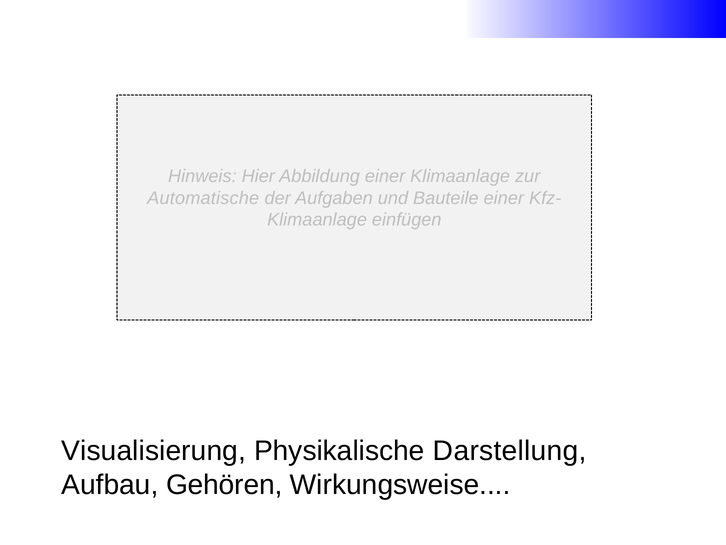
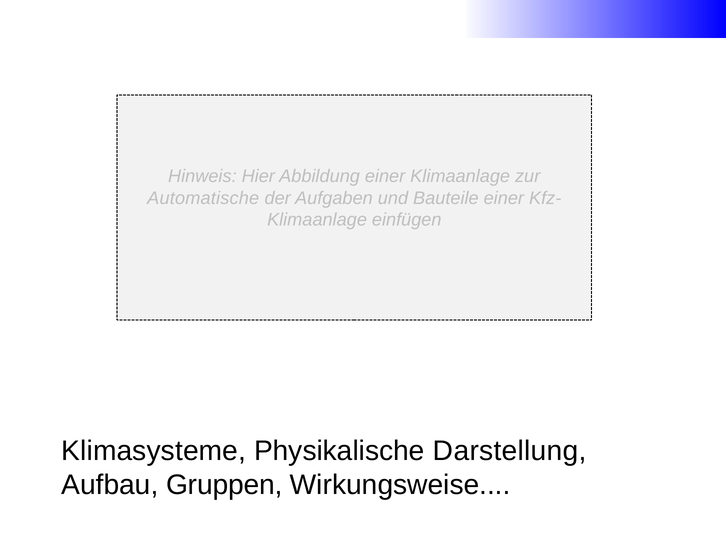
Visualisierung: Visualisierung -> Klimasysteme (154, 451)
Gehören: Gehören -> Gruppen (224, 485)
